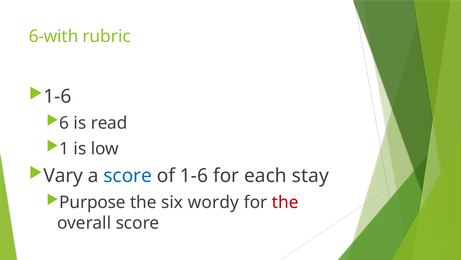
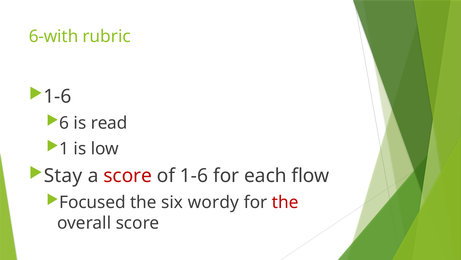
Vary: Vary -> Stay (63, 175)
score colour: blue -> red (128, 175)
stay: stay -> flow (310, 175)
Purpose: Purpose -> Focused (92, 202)
